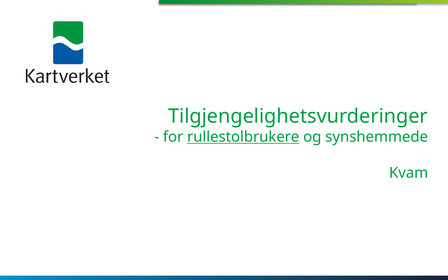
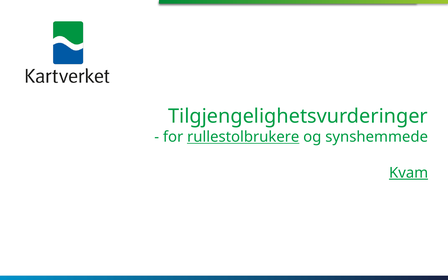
Kvam underline: none -> present (409, 173)
